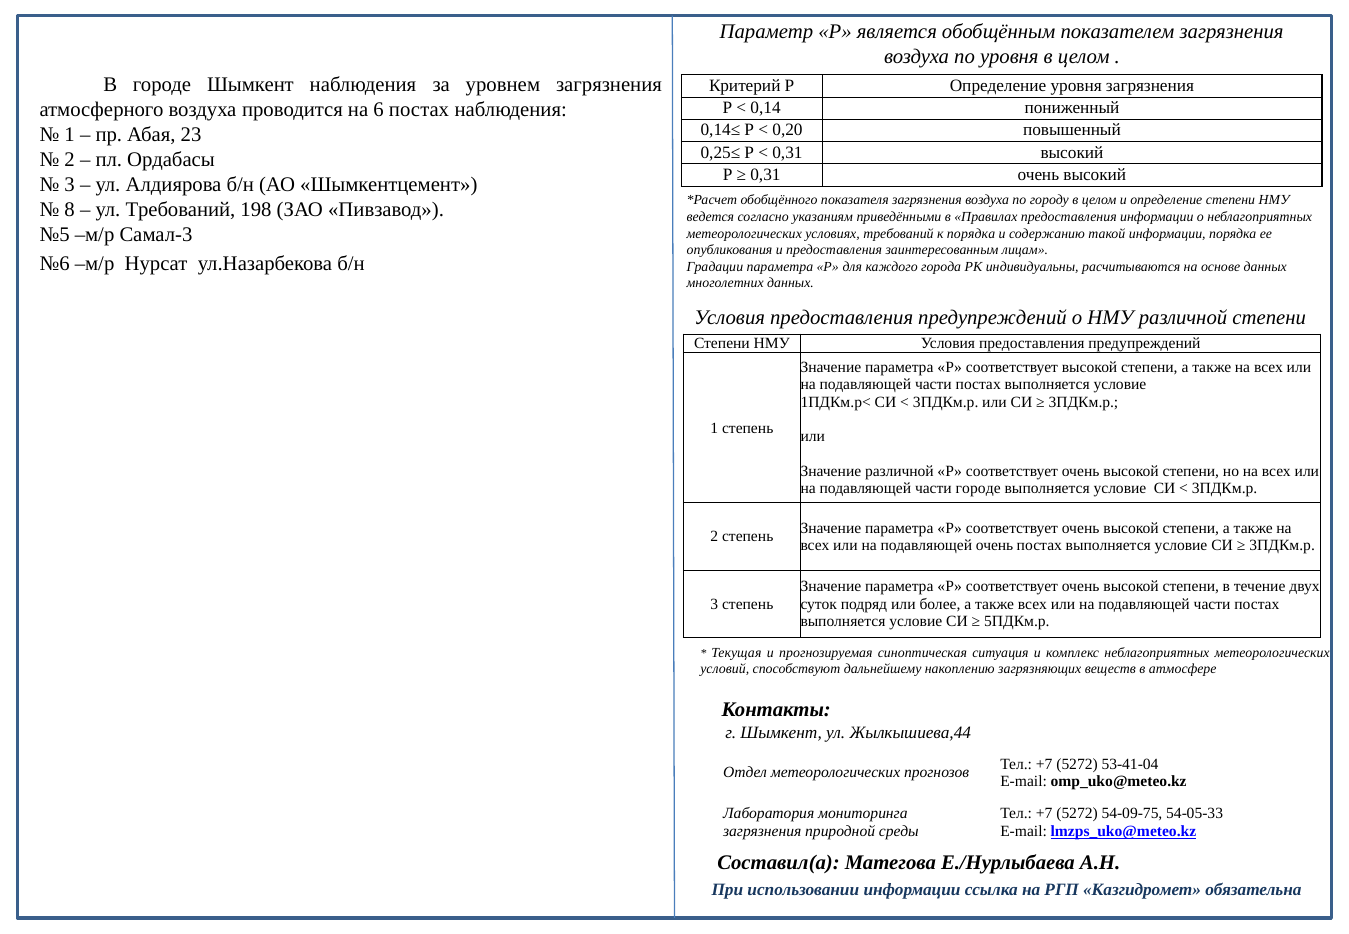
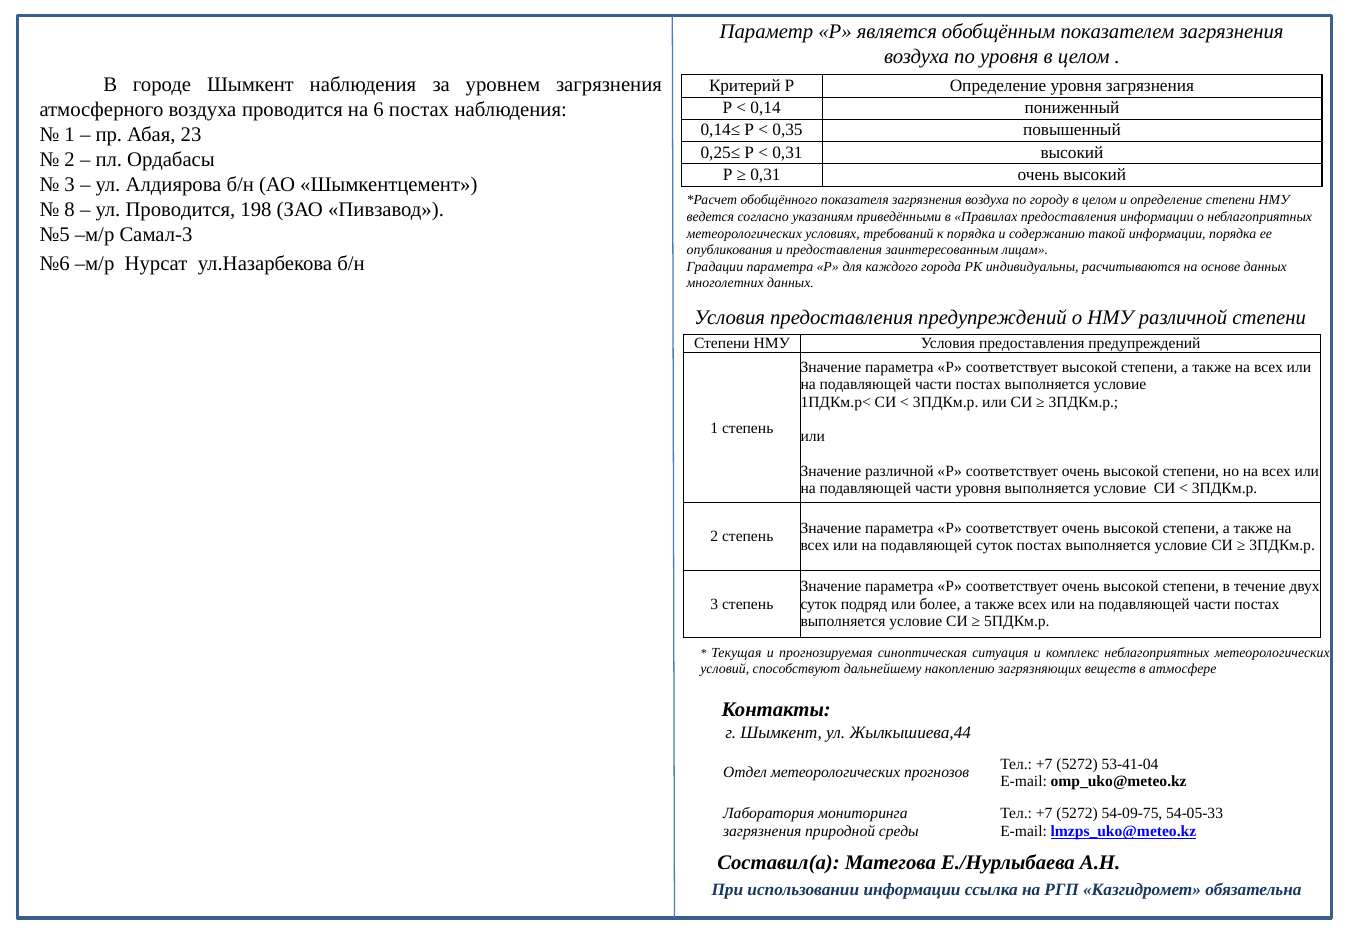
0,20: 0,20 -> 0,35 (788, 130)
ул Требований: Требований -> Проводится (180, 209)
части городе: городе -> уровня (978, 488)
подавляющей очень: очень -> суток (994, 545)
